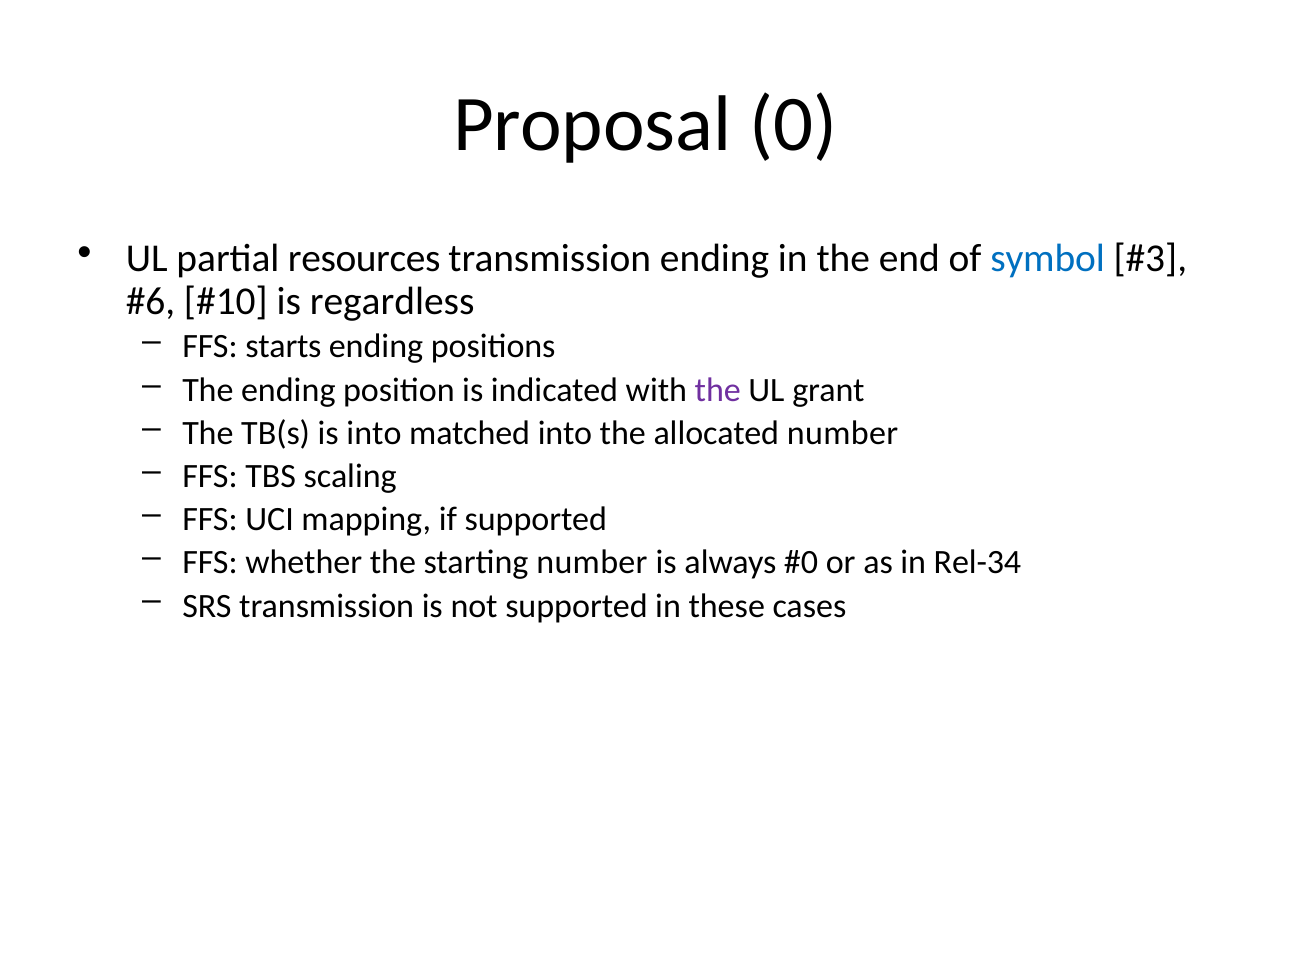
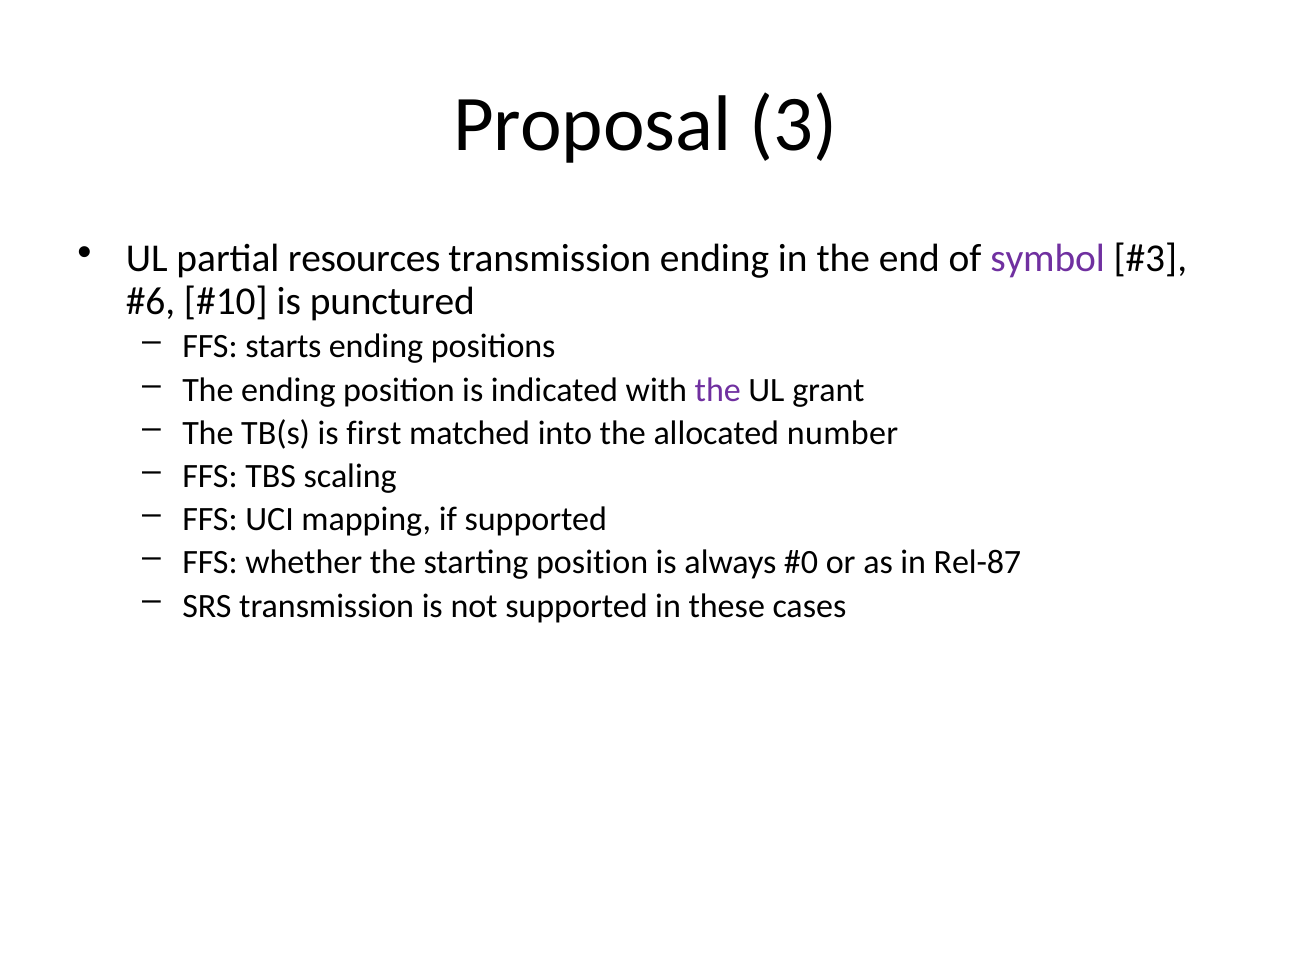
0: 0 -> 3 (793, 125)
symbol colour: blue -> purple (1048, 259)
regardless: regardless -> punctured (392, 301)
is into: into -> first (374, 433)
starting number: number -> position (592, 563)
Rel-34: Rel-34 -> Rel-87 (977, 563)
